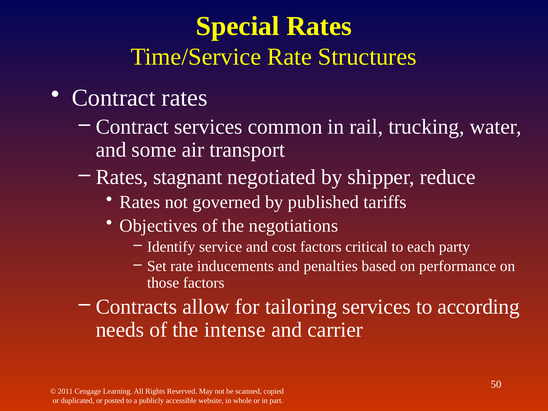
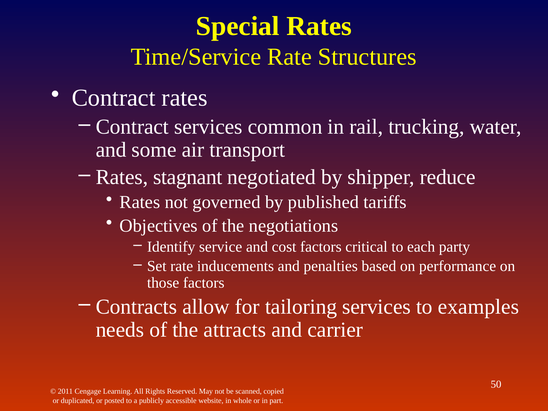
according: according -> examples (478, 307)
intense: intense -> attracts (235, 330)
